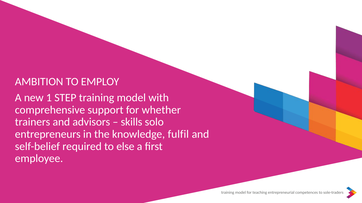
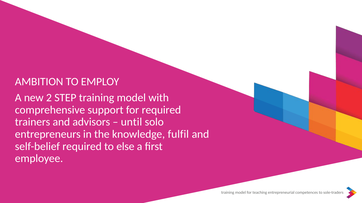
1: 1 -> 2 (49, 98)
for whether: whether -> required (161, 110)
skills: skills -> until (131, 122)
